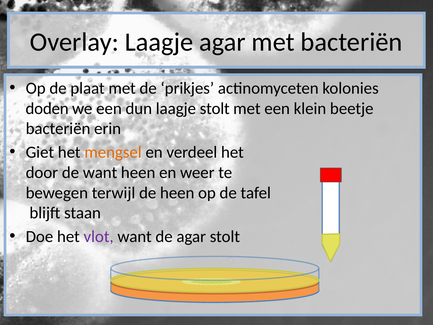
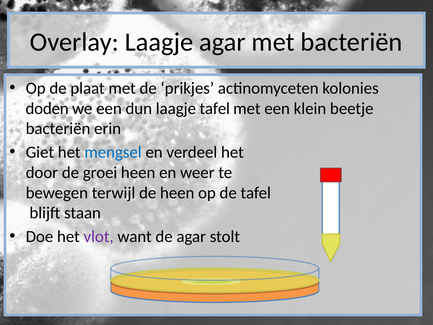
laagje stolt: stolt -> tafel (215, 108)
mengsel colour: orange -> blue (113, 152)
de want: want -> groei (100, 172)
